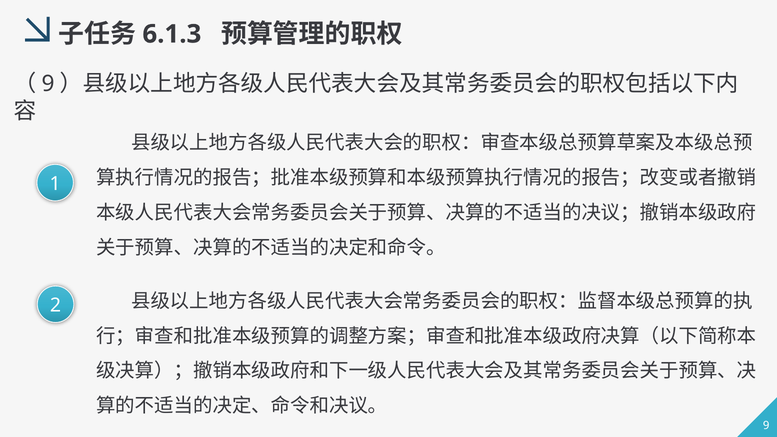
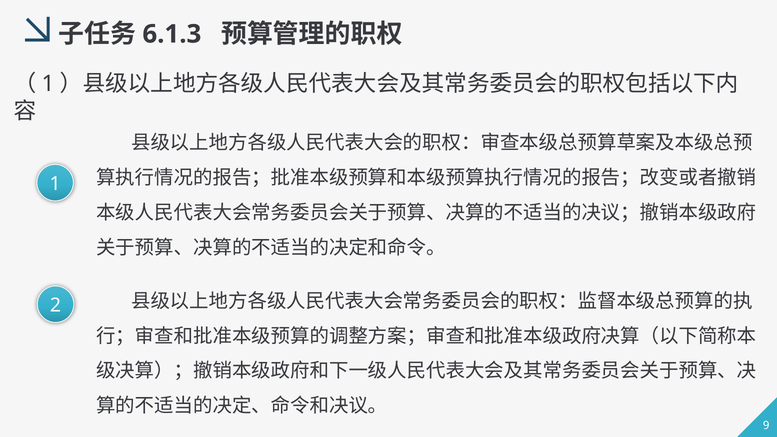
9: 9 -> 1 (48, 84)
